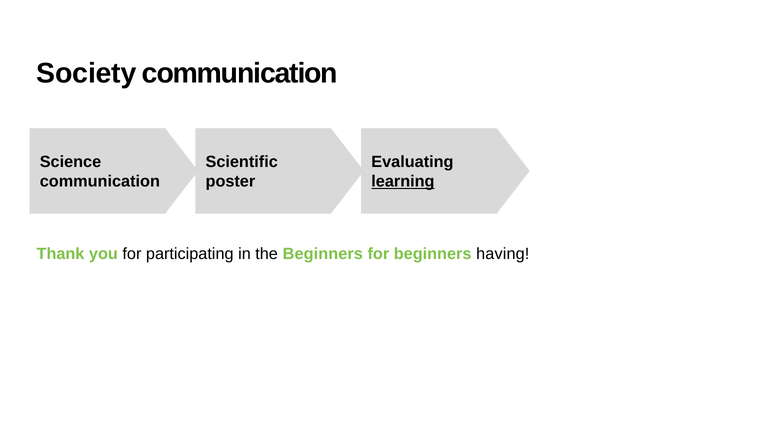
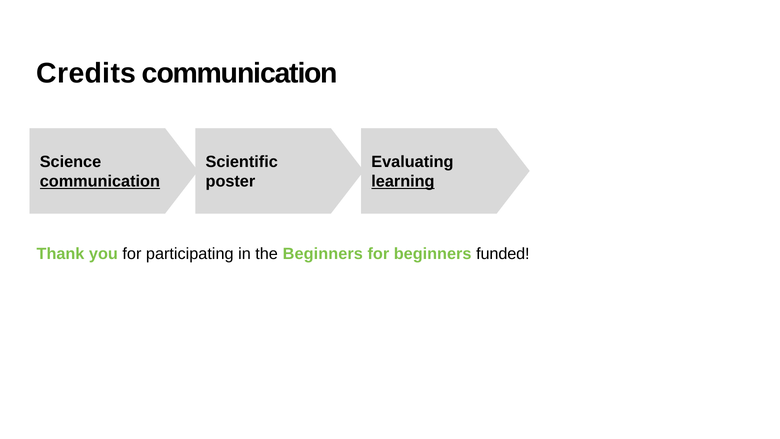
Society: Society -> Credits (86, 73)
communication underline: none -> present (100, 181)
having: having -> funded (503, 254)
